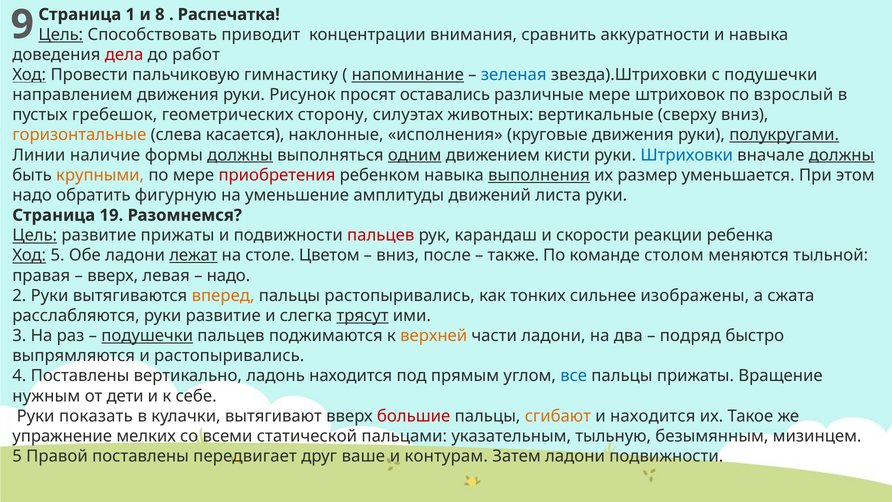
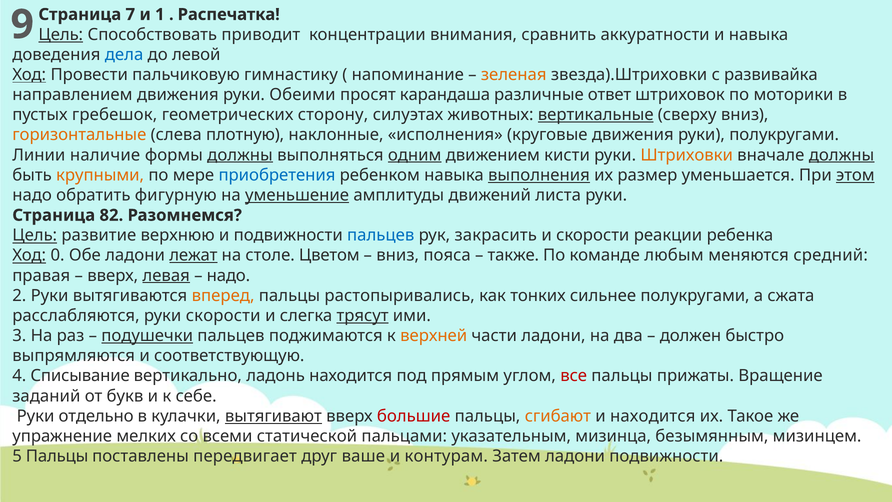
1: 1 -> 7 (130, 14)
8: 8 -> 1 (160, 14)
дела colour: red -> blue (124, 55)
работ: работ -> левой (196, 55)
напоминание underline: present -> none (408, 75)
зеленая colour: blue -> orange (514, 75)
с подушечки: подушечки -> развивайка (771, 75)
Рисунок: Рисунок -> Обеими (302, 95)
оставались: оставались -> карандаша (445, 95)
различные мере: мере -> ответ (610, 95)
взрослый: взрослый -> моторики (794, 95)
вертикальные underline: none -> present (596, 115)
касается: касается -> плотную (245, 135)
полукругами underline: present -> none (784, 135)
Штриховки colour: blue -> orange (687, 155)
приобретения colour: red -> blue (277, 175)
этом underline: none -> present (855, 175)
уменьшение underline: none -> present (297, 195)
19: 19 -> 82 (111, 215)
развитие прижаты: прижаты -> верхнюю (178, 235)
пальцев colour: red -> blue (381, 235)
карандаш: карандаш -> закрасить (496, 235)
Ход 5: 5 -> 0 (58, 255)
после: после -> пояса (447, 255)
столом: столом -> любым (674, 255)
тыльной: тыльной -> средний (831, 255)
левая underline: none -> present (166, 275)
сильнее изображены: изображены -> полукругами (695, 295)
руки развитие: развитие -> скорости (223, 316)
подряд: подряд -> должен (690, 336)
и растопыривались: растопыривались -> соответствующую (229, 356)
4 Поставлены: Поставлены -> Списывание (80, 376)
все colour: blue -> red (574, 376)
нужным: нужным -> заданий (46, 396)
дети: дети -> букв (125, 396)
показать: показать -> отдельно (96, 416)
вытягивают underline: none -> present (273, 416)
тыльную: тыльную -> мизинца (613, 436)
5 Правой: Правой -> Пальцы (57, 456)
